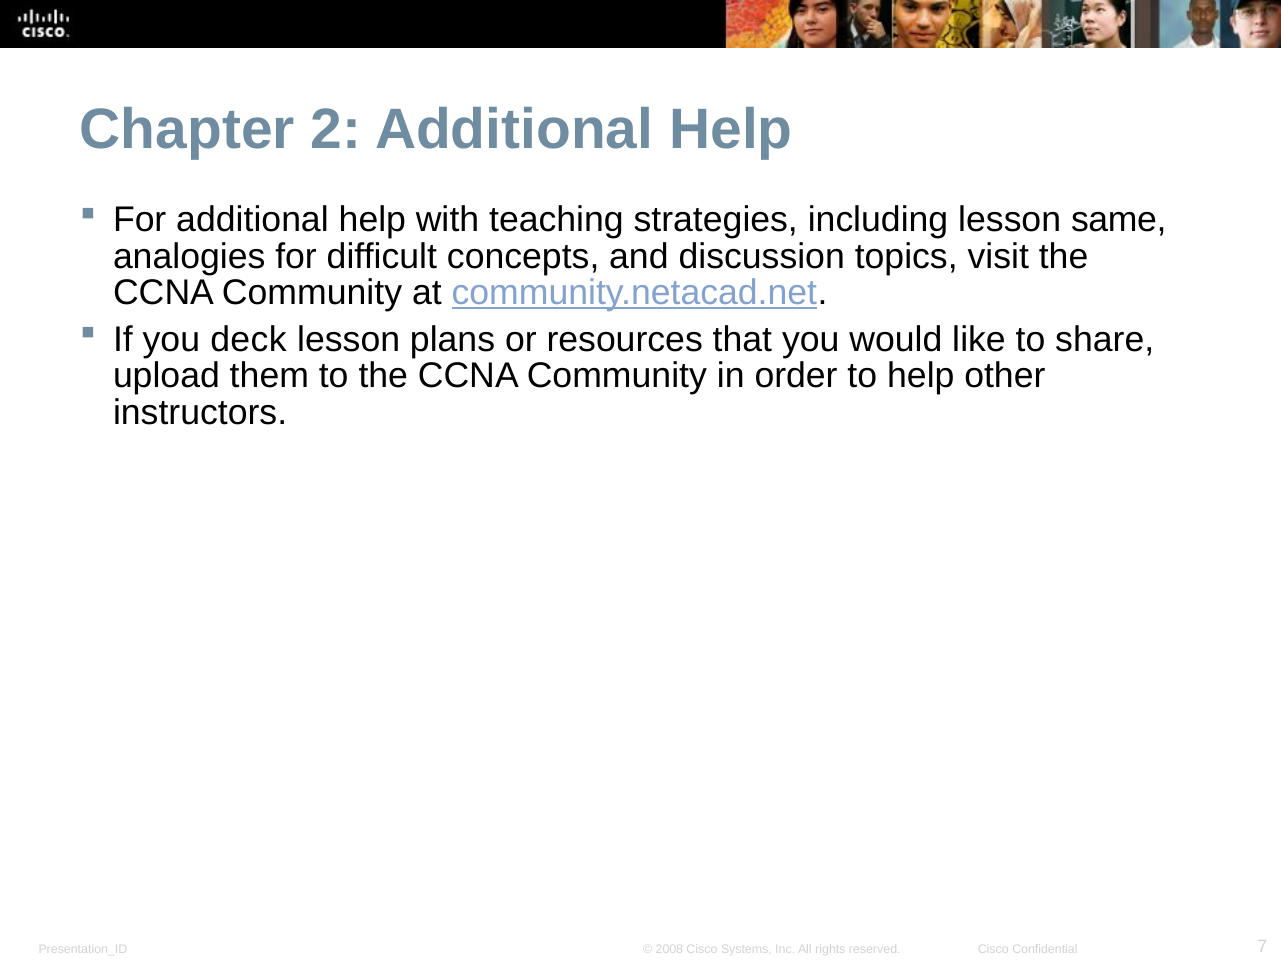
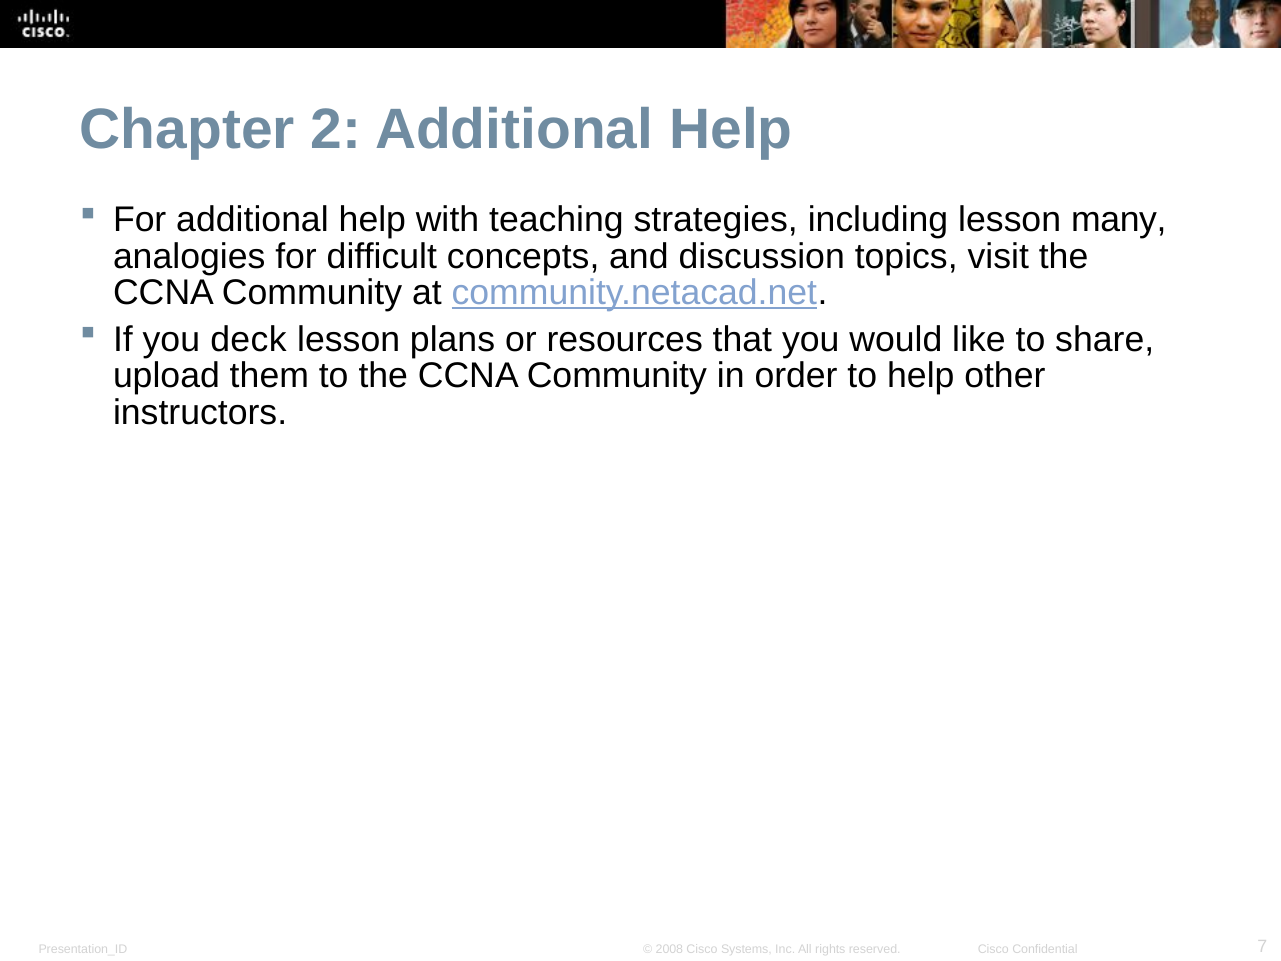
same: same -> many (1119, 220)
